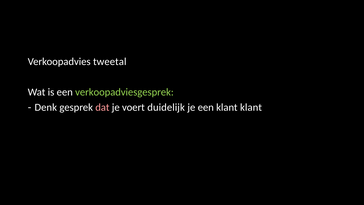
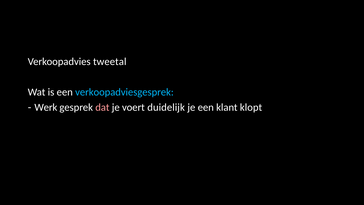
verkoopadviesgesprek colour: light green -> light blue (124, 92)
Denk: Denk -> Werk (46, 107)
klant klant: klant -> klopt (251, 107)
